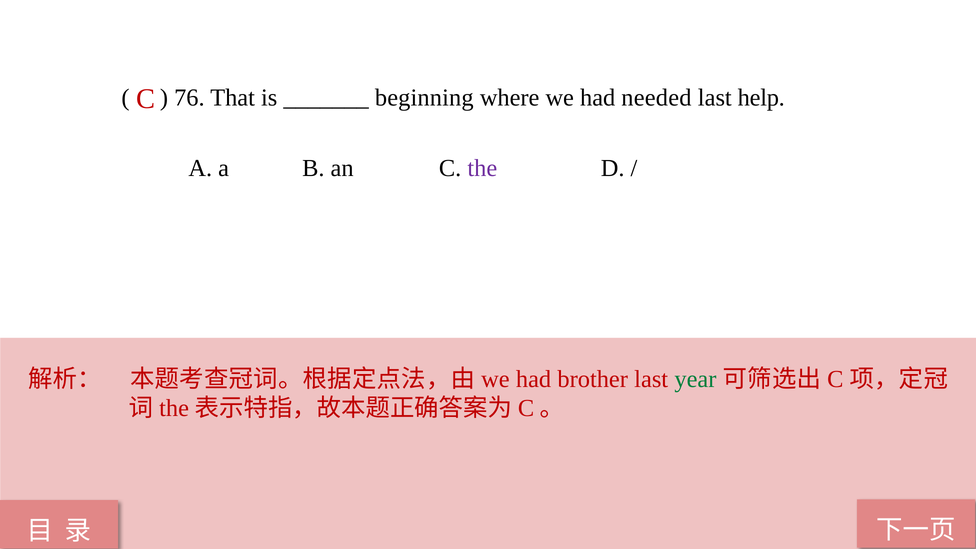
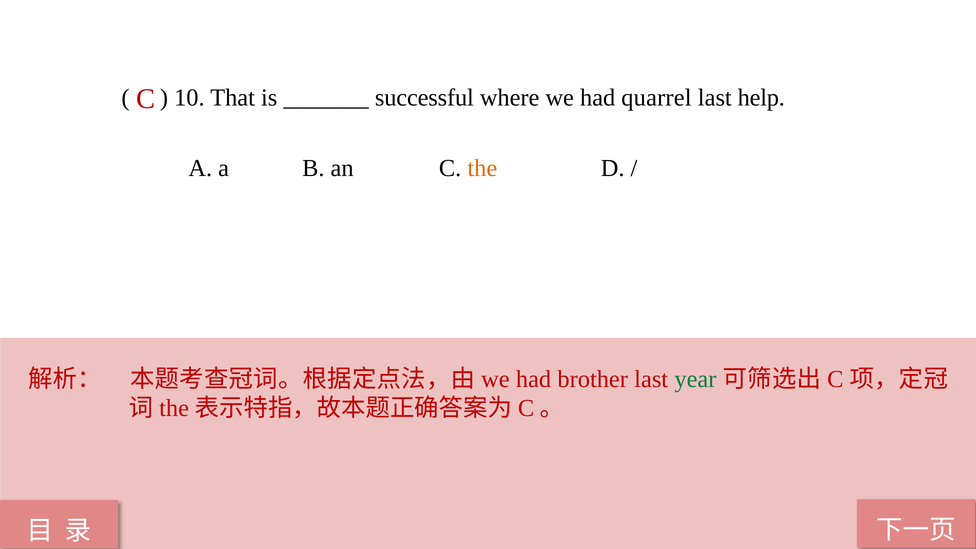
76: 76 -> 10 (189, 98)
beginning: beginning -> successful (424, 98)
needed: needed -> quarrel (656, 98)
the colour: purple -> orange (482, 168)
